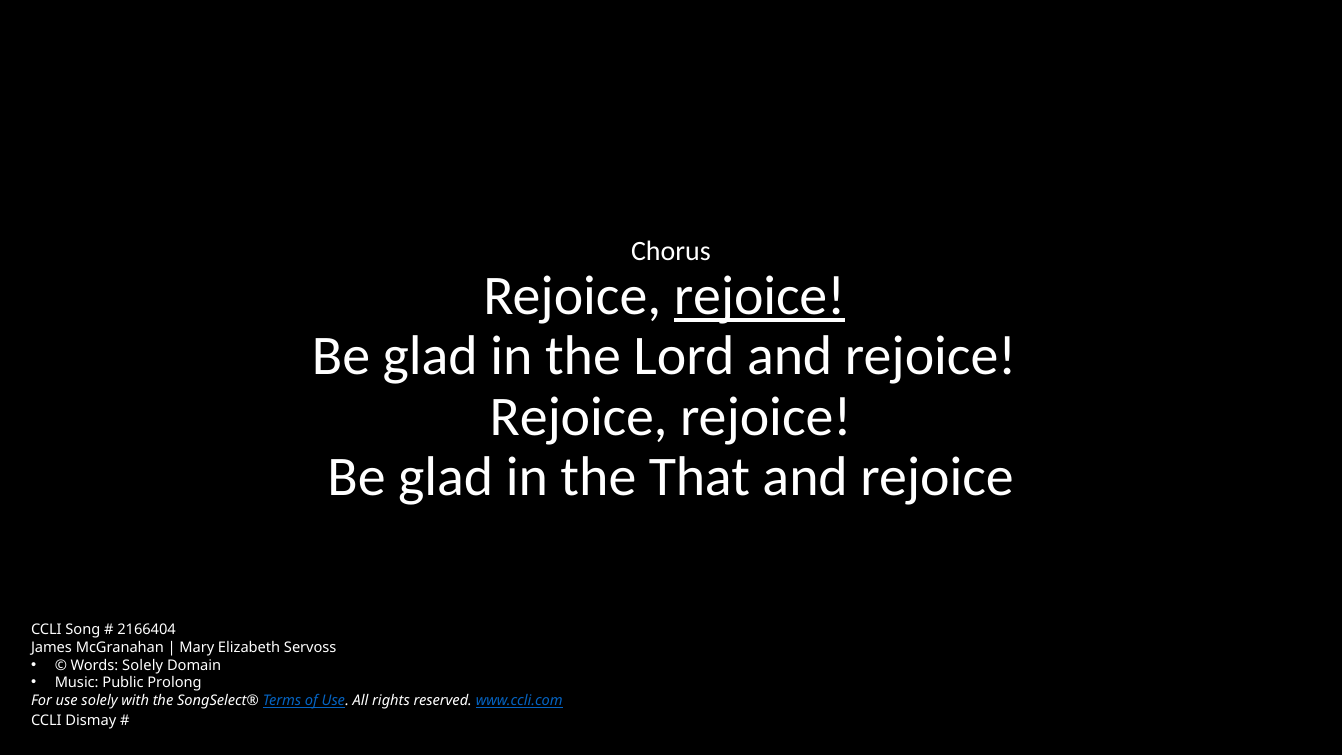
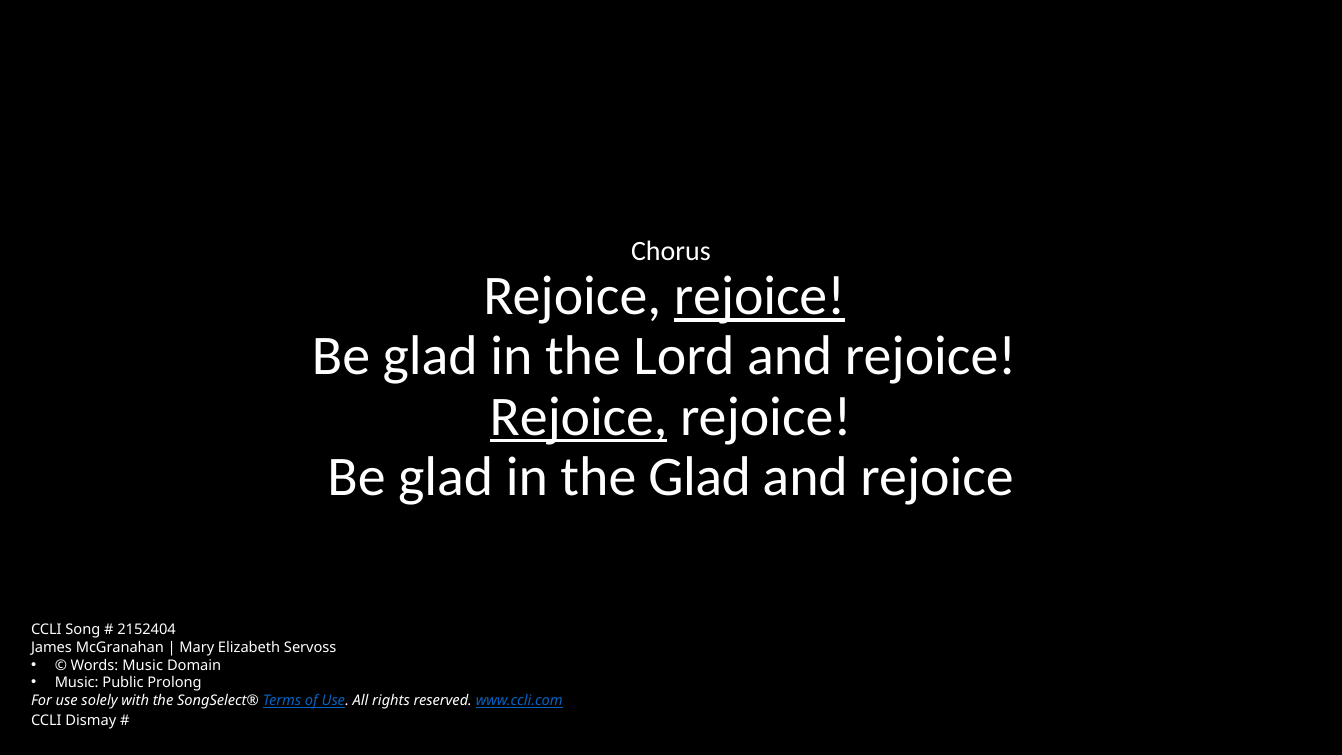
Rejoice underline: none -> present (579, 417)
the That: That -> Glad (700, 477)
2166404: 2166404 -> 2152404 (147, 630)
Words Solely: Solely -> Music (143, 665)
